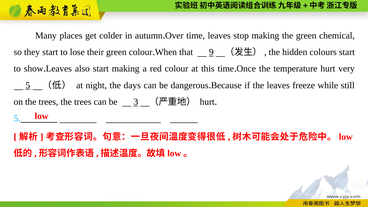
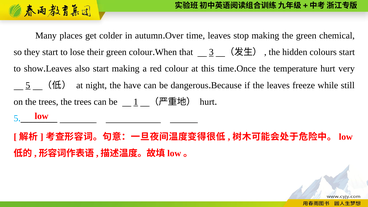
9: 9 -> 3 (211, 52)
days: days -> have (132, 85)
3: 3 -> 1 (136, 102)
